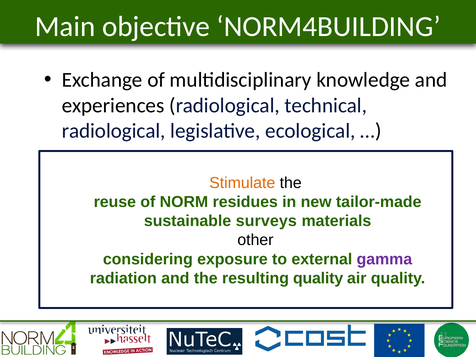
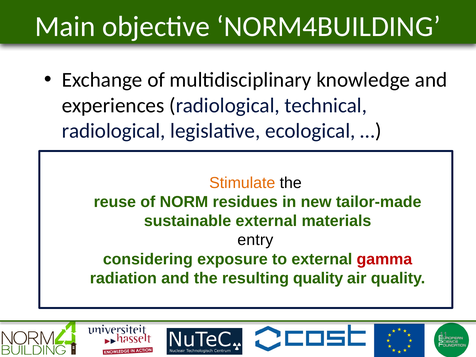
sustainable surveys: surveys -> external (266, 221)
other: other -> entry (255, 240)
gamma colour: purple -> red (384, 259)
